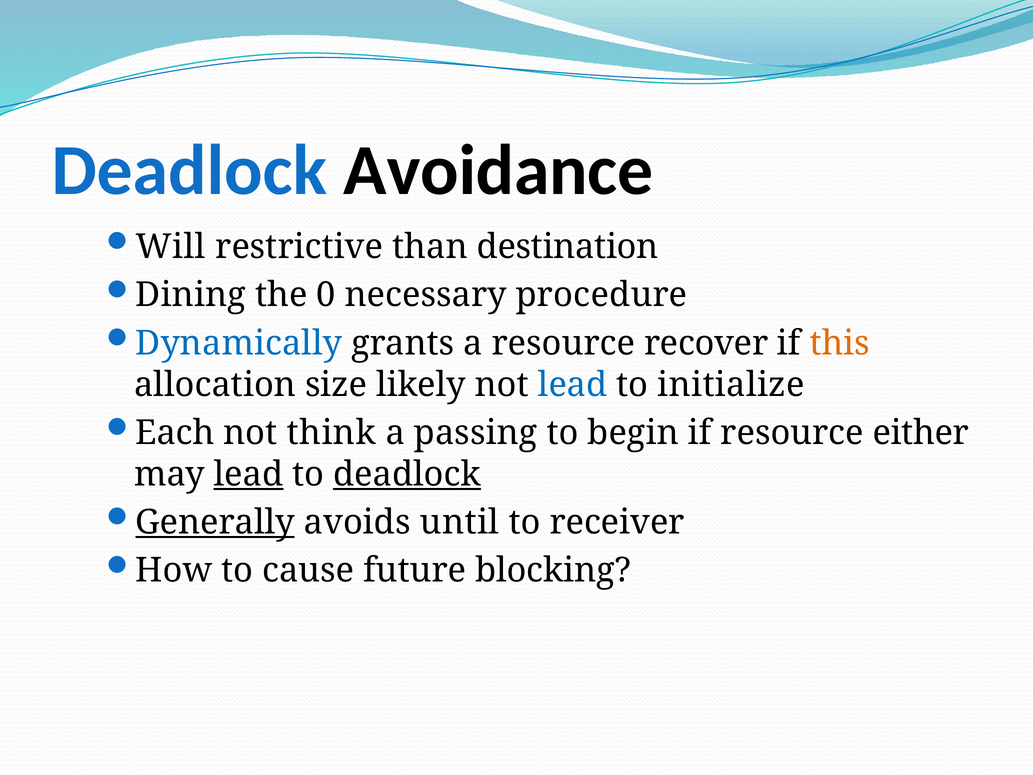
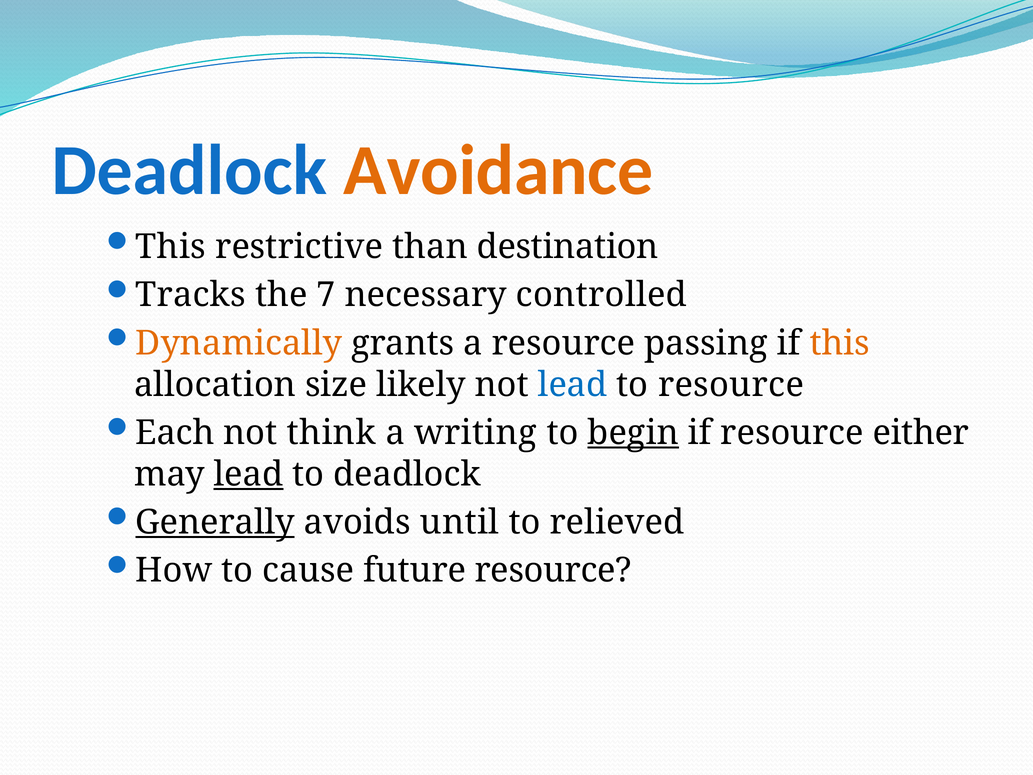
Avoidance colour: black -> orange (498, 171)
Will: Will -> This (171, 247)
Dining: Dining -> Tracks (191, 295)
0: 0 -> 7 (326, 295)
procedure: procedure -> controlled (601, 295)
Dynamically colour: blue -> orange (239, 343)
recover: recover -> passing (706, 343)
to initialize: initialize -> resource (731, 385)
passing: passing -> writing (476, 433)
begin underline: none -> present (633, 433)
deadlock underline: present -> none (407, 474)
receiver: receiver -> relieved (617, 522)
future blocking: blocking -> resource (553, 570)
